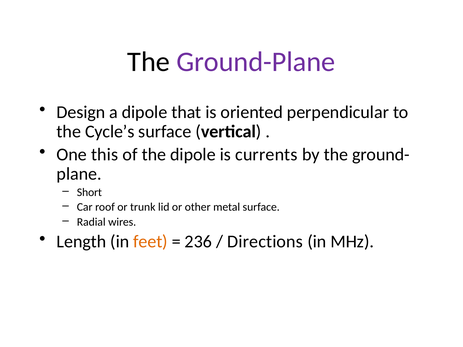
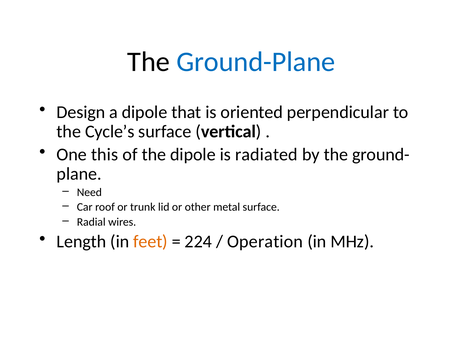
Ground-Plane colour: purple -> blue (256, 62)
currents: currents -> radiated (266, 155)
Short: Short -> Need (89, 192)
236: 236 -> 224 (198, 242)
Directions: Directions -> Operation (265, 242)
